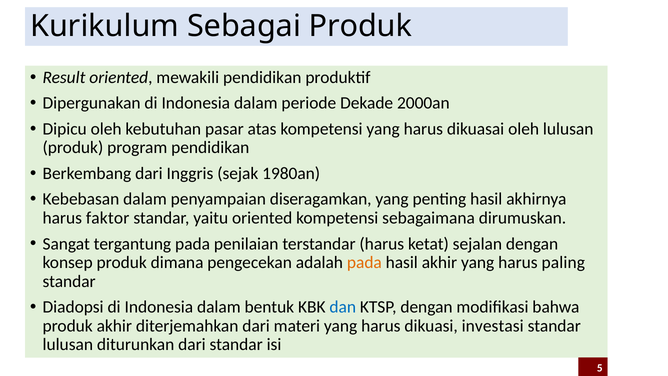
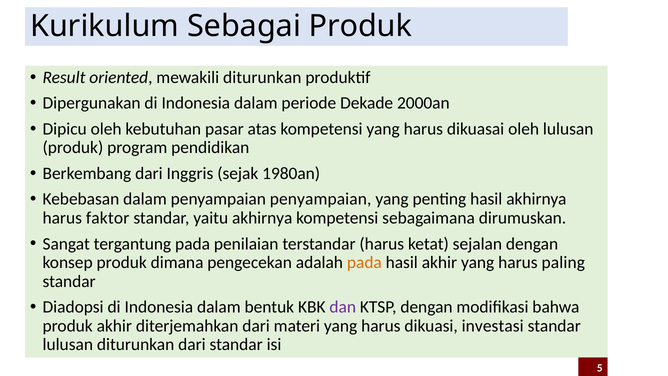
mewakili pendidikan: pendidikan -> diturunkan (262, 77)
penyampaian diseragamkan: diseragamkan -> penyampaian (321, 199)
yaitu oriented: oriented -> akhirnya (262, 218)
dan colour: blue -> purple (343, 307)
